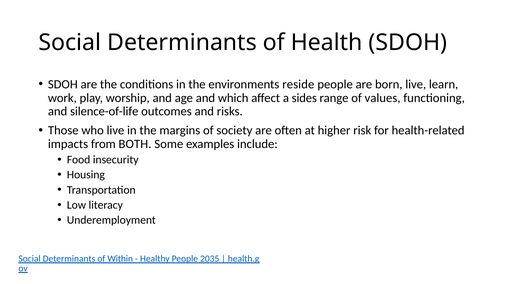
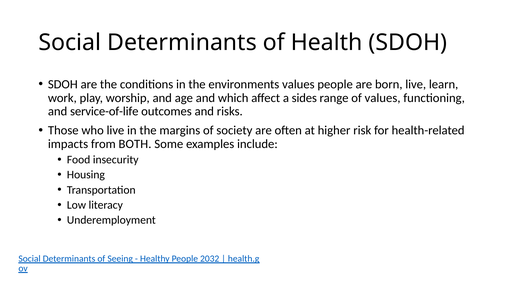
environments reside: reside -> values (298, 84)
silence-of-life: silence-of-life -> service-of-life (104, 112)
Within: Within -> Seeing (120, 259)
2035: 2035 -> 2032 (210, 259)
